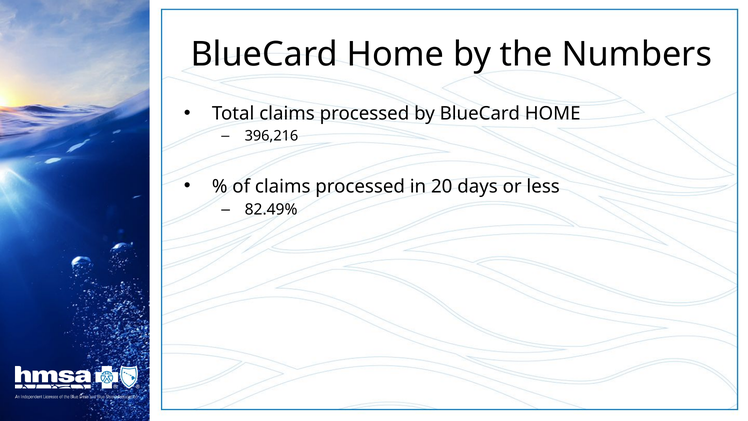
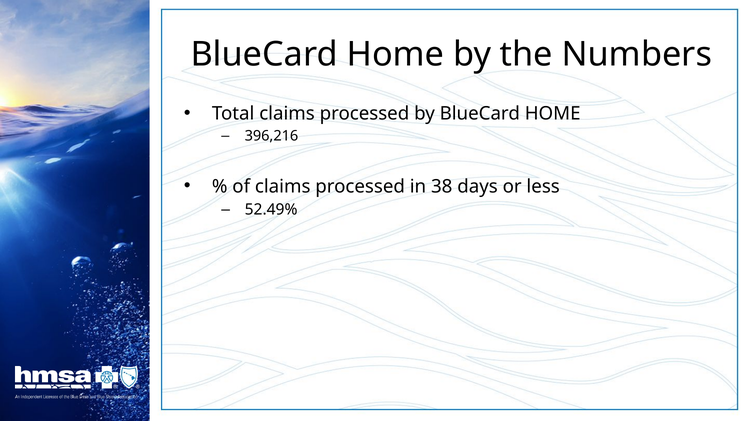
20: 20 -> 38 (442, 186)
82.49%: 82.49% -> 52.49% (271, 210)
